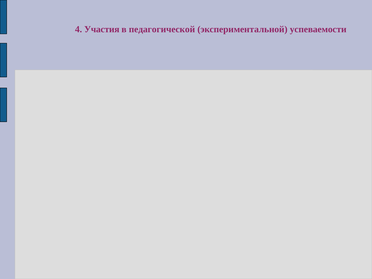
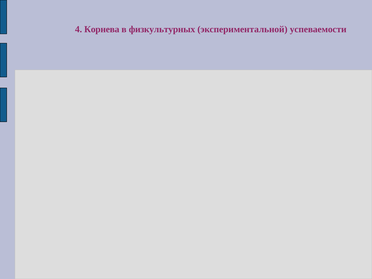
Участия: Участия -> Корнева (102, 29)
педагогической: педагогической -> физкультурных (162, 29)
